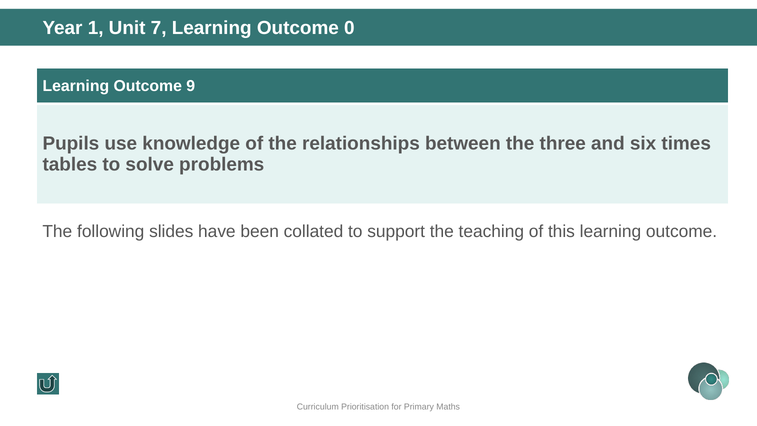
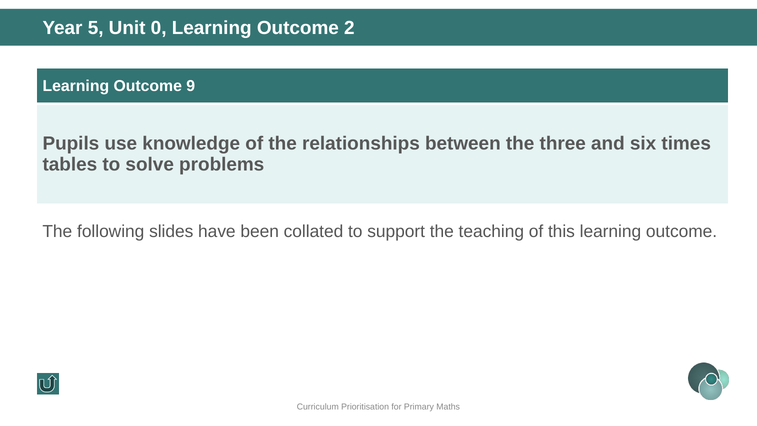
1: 1 -> 5 (96, 28)
7: 7 -> 0 (159, 28)
0: 0 -> 2 (349, 28)
